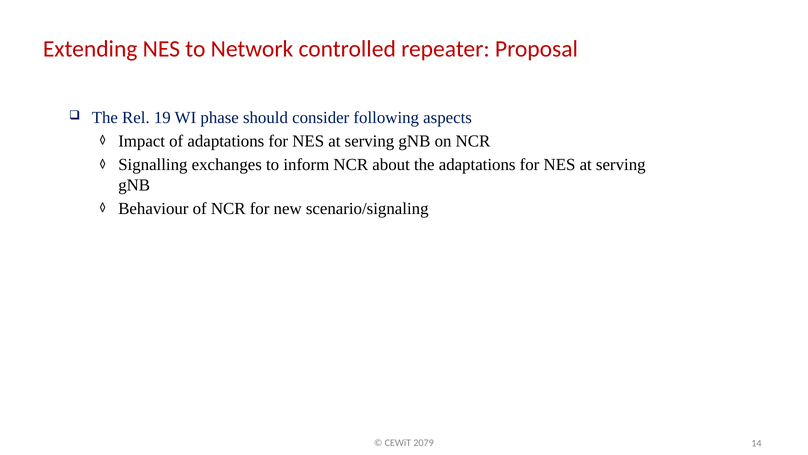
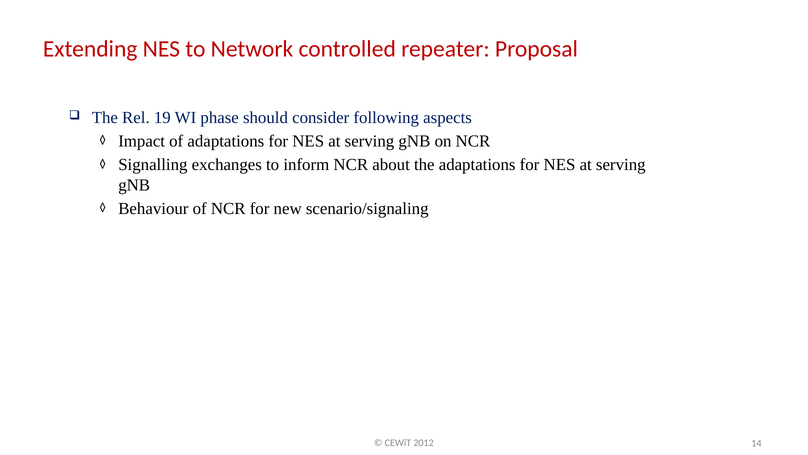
2079: 2079 -> 2012 (424, 443)
